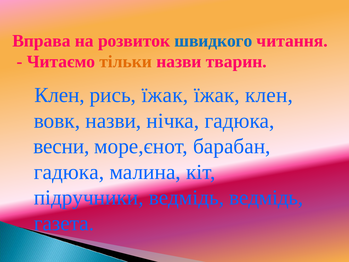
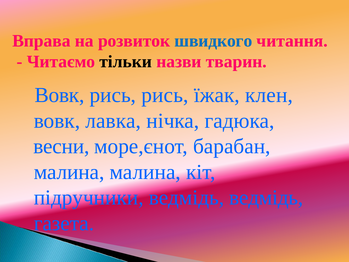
тільки colour: orange -> black (126, 62)
Клен: Клен -> Вовк (60, 95)
рись їжак: їжак -> рись (165, 95)
вовк назви: назви -> лавка (113, 121)
гадюка: гадюка -> малина (69, 172)
